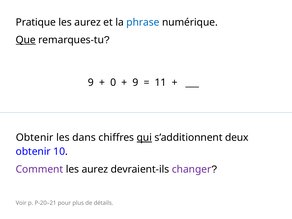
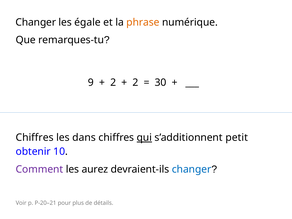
Pratique: Pratique -> Changer (36, 22)
aurez: aurez -> égale (88, 22)
phrase colour: blue -> orange (143, 22)
Que underline: present -> none (26, 40)
0: 0 -> 2 (113, 83)
9: 9 -> 2 (135, 83)
11: 11 -> 30 (161, 83)
Obtenir: Obtenir -> Chiffres (35, 138)
deux: deux -> petit (237, 138)
changer colour: purple -> blue (192, 169)
